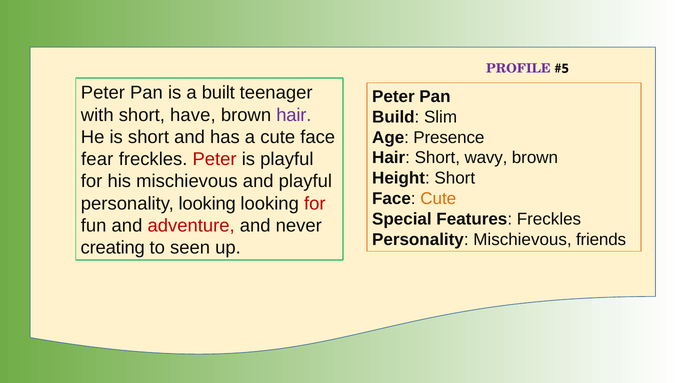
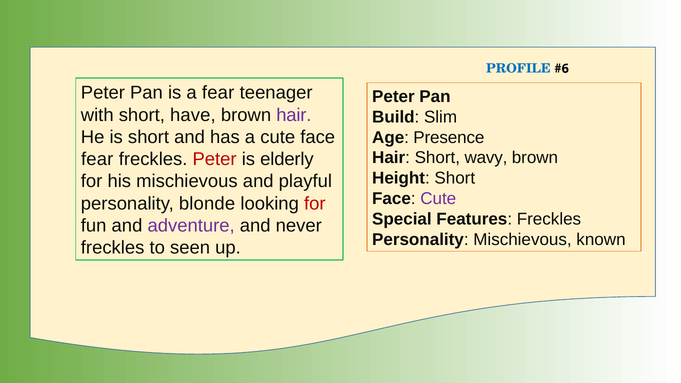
PROFILE colour: purple -> blue (518, 69)
5: 5 -> 6 (565, 69)
a built: built -> fear (218, 93)
is playful: playful -> elderly (287, 159)
Cute colour: orange -> purple (438, 199)
personality looking: looking -> blonde (207, 203)
adventure colour: red -> purple (191, 226)
friends: friends -> known (601, 240)
creating: creating -> freckles (113, 248)
